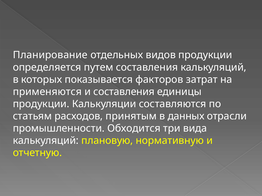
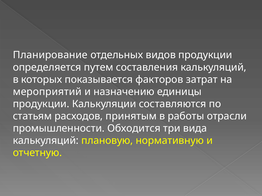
применяются: применяются -> мероприятий (47, 92)
и составления: составления -> назначению (124, 92)
данных: данных -> работы (186, 116)
